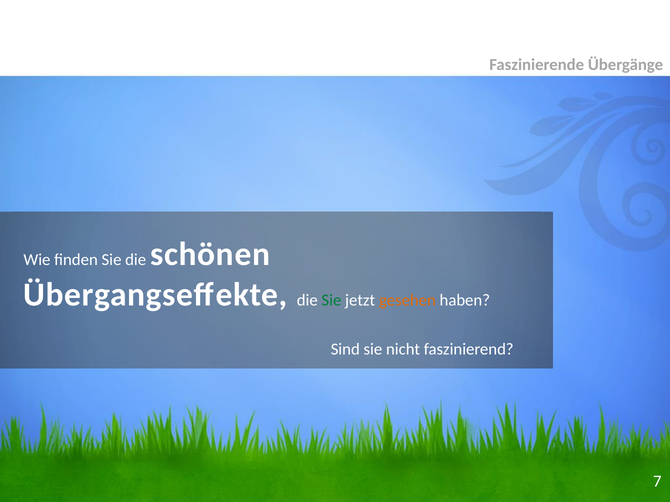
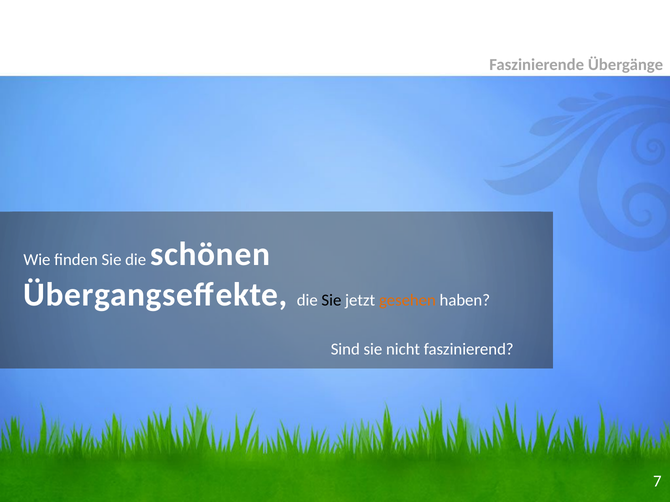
Sie colour: green -> black (331, 300)
